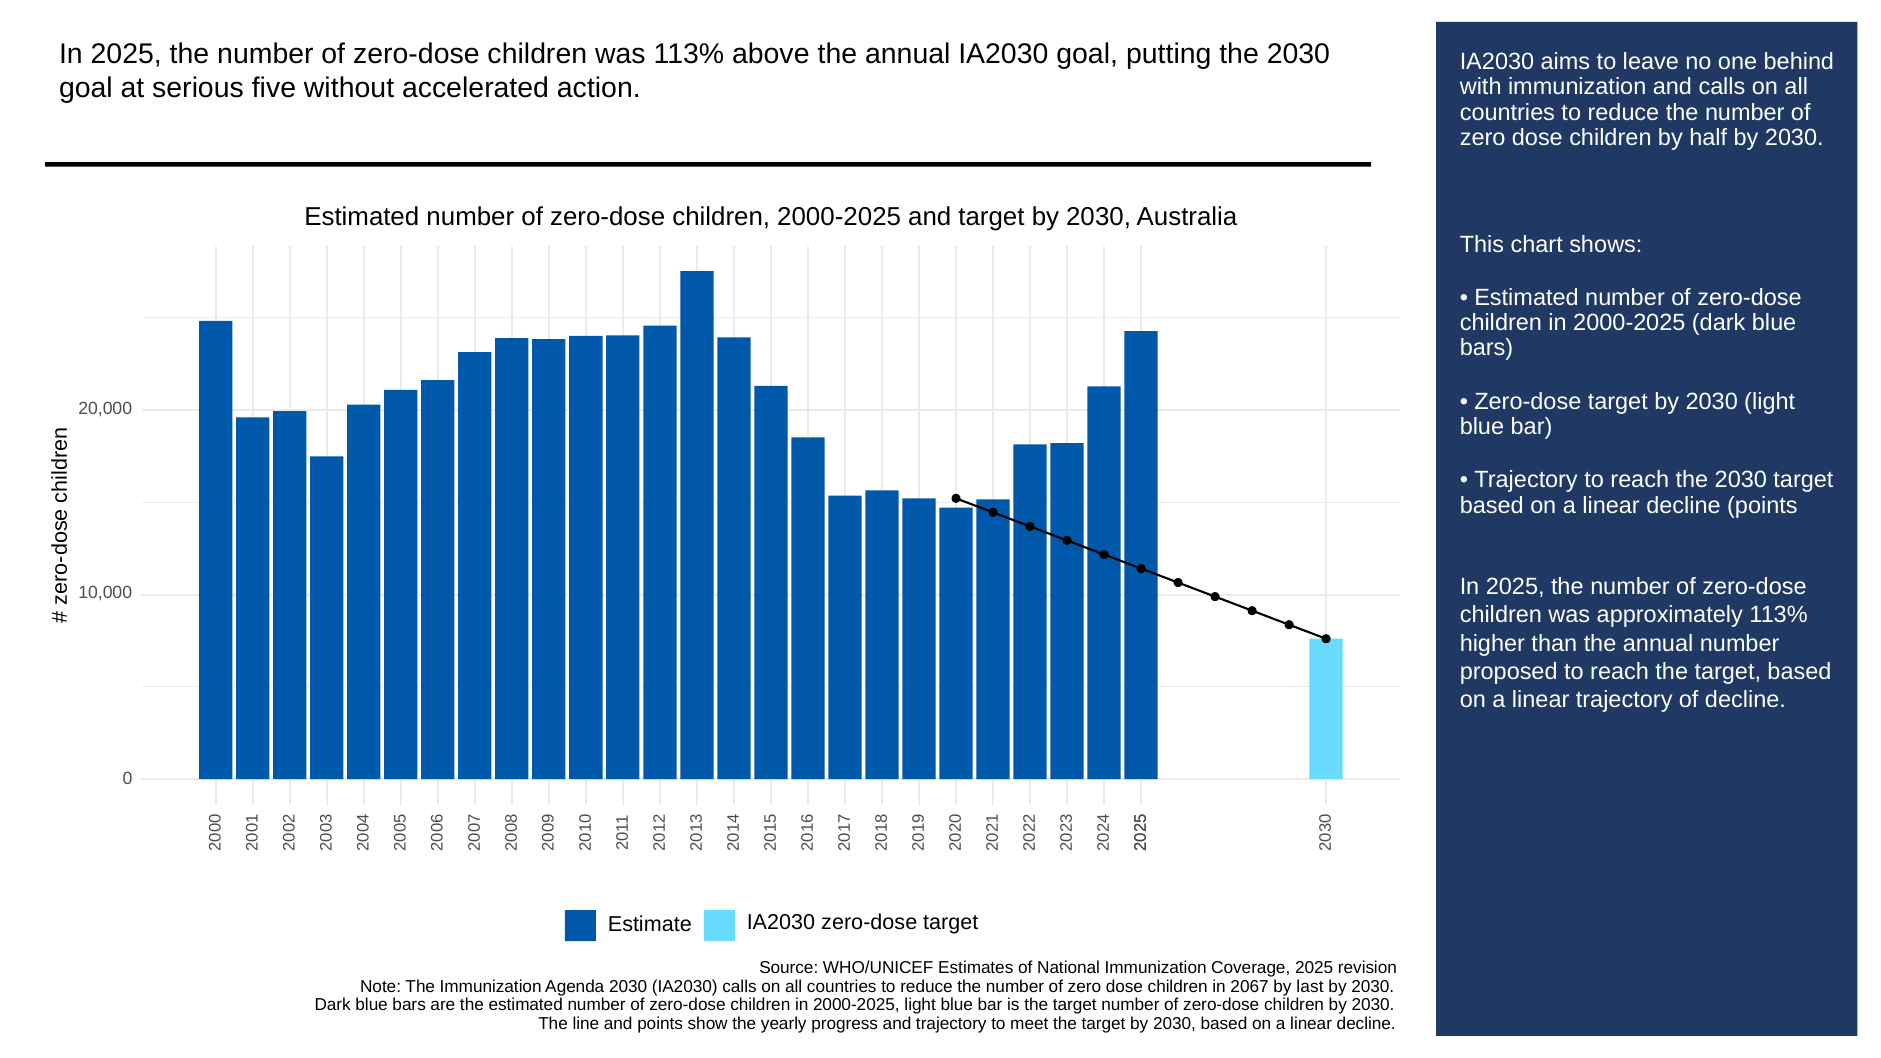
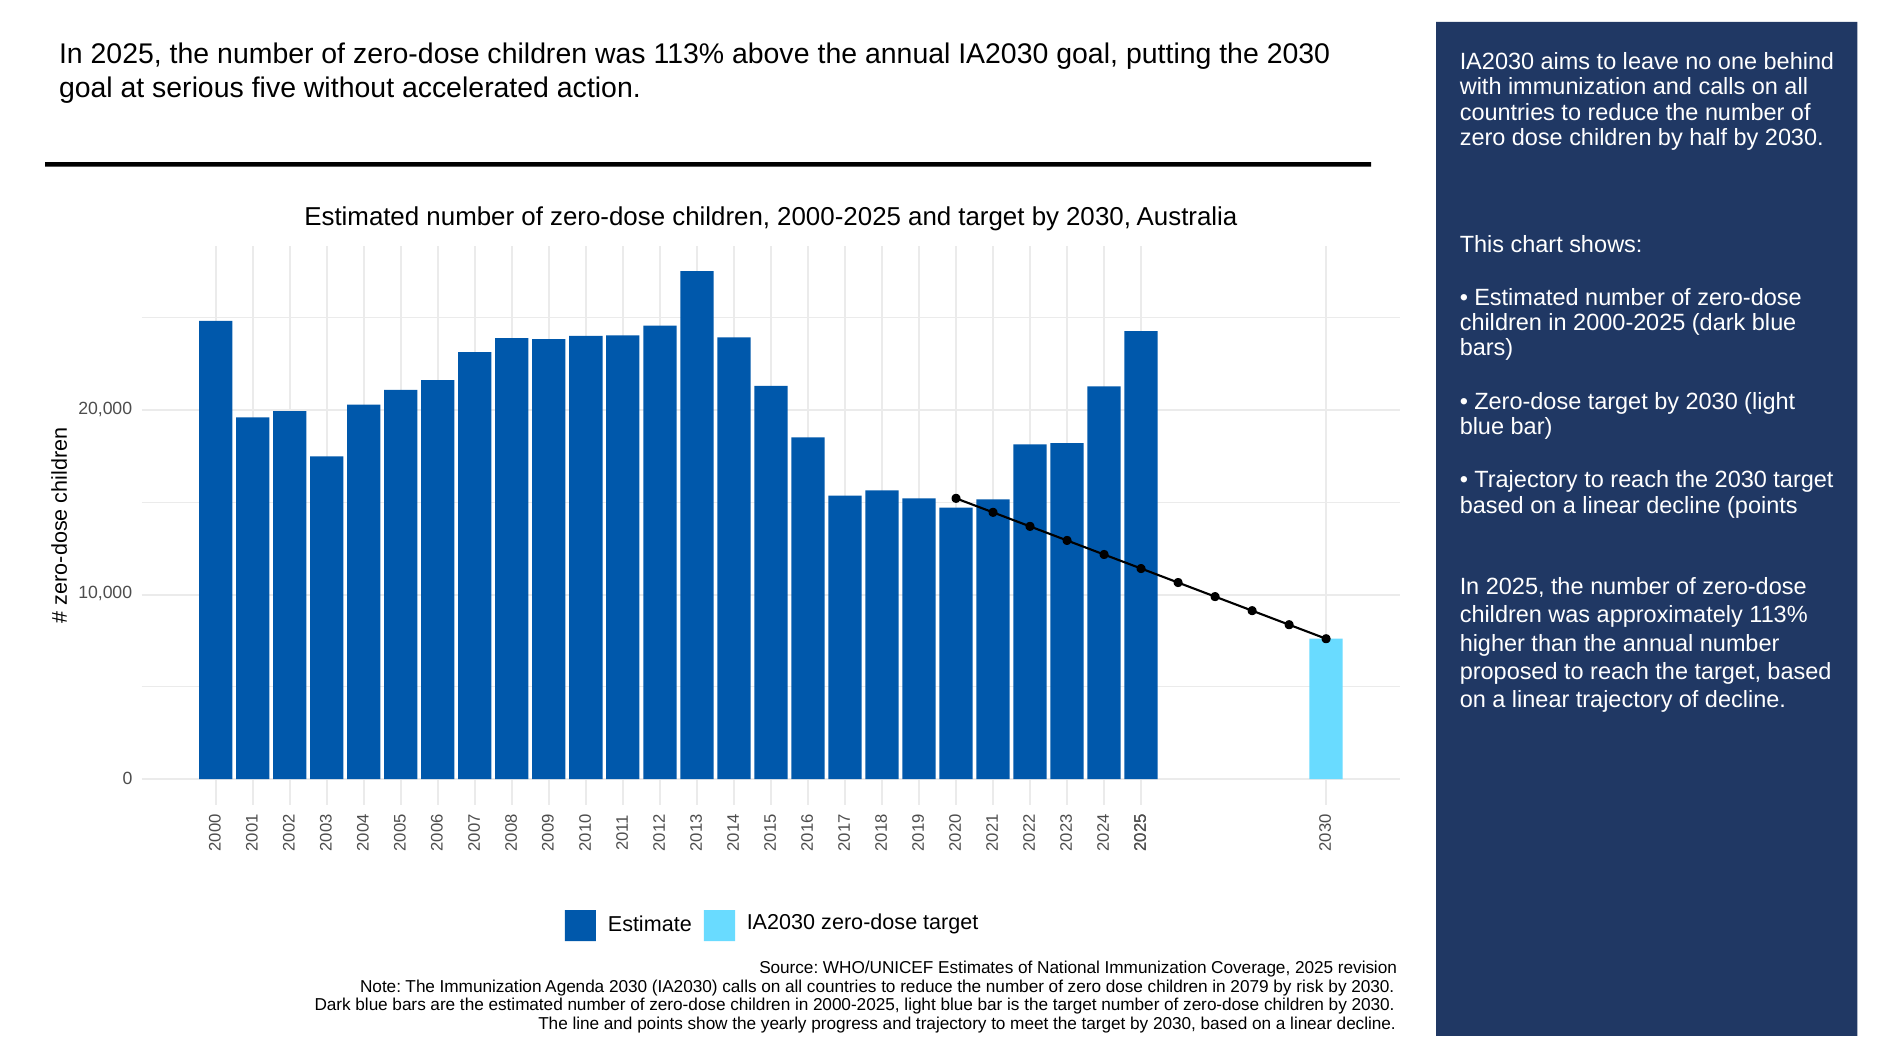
2067: 2067 -> 2079 (1250, 986)
last: last -> risk (1310, 986)
